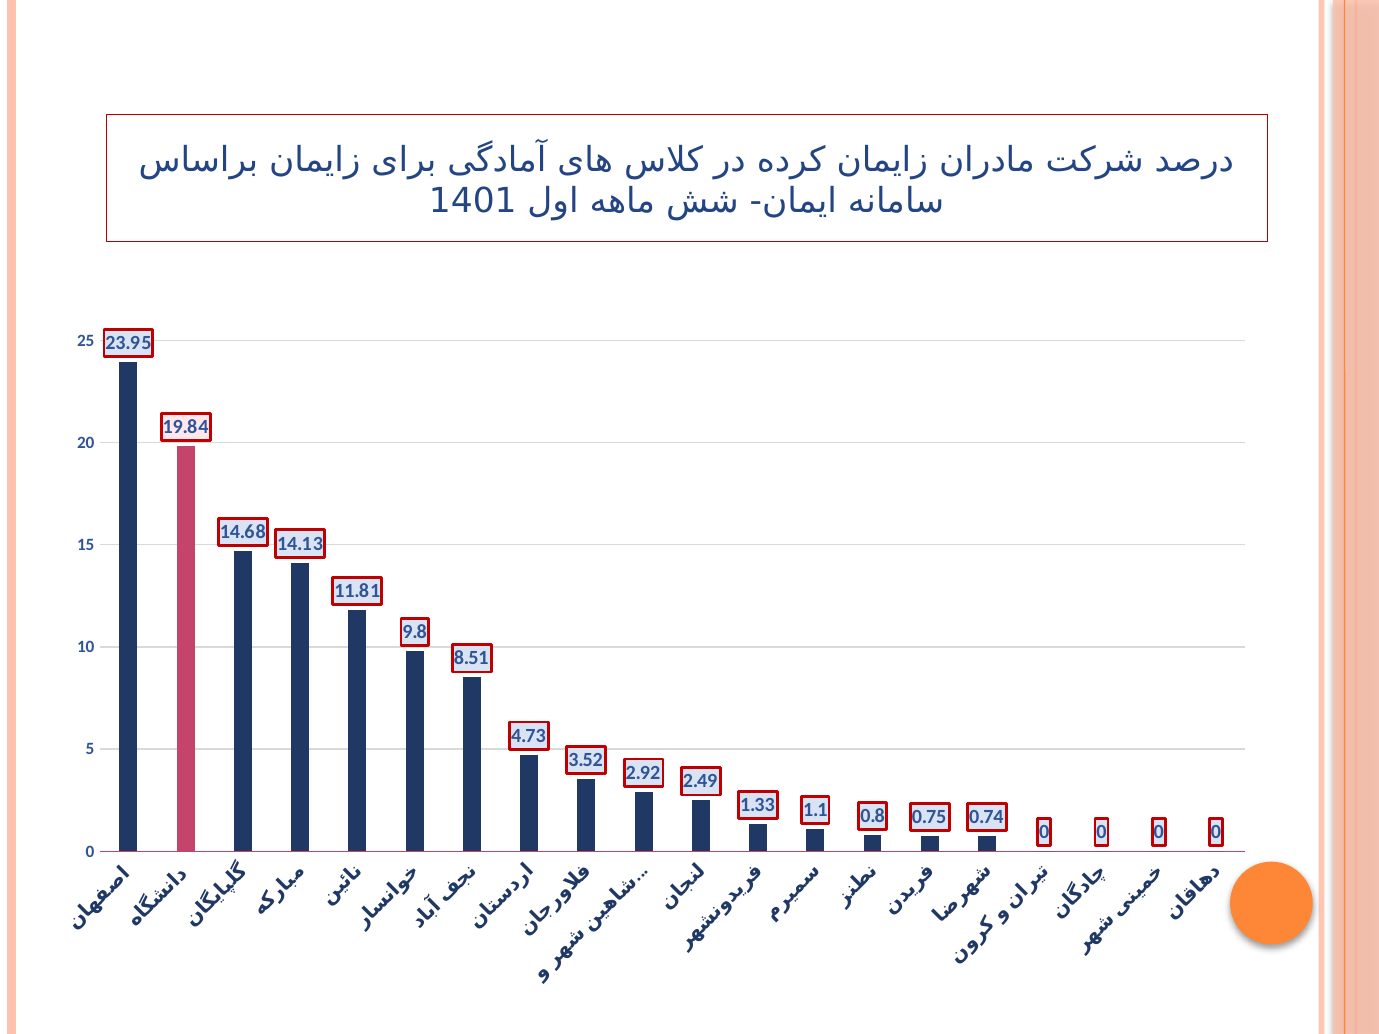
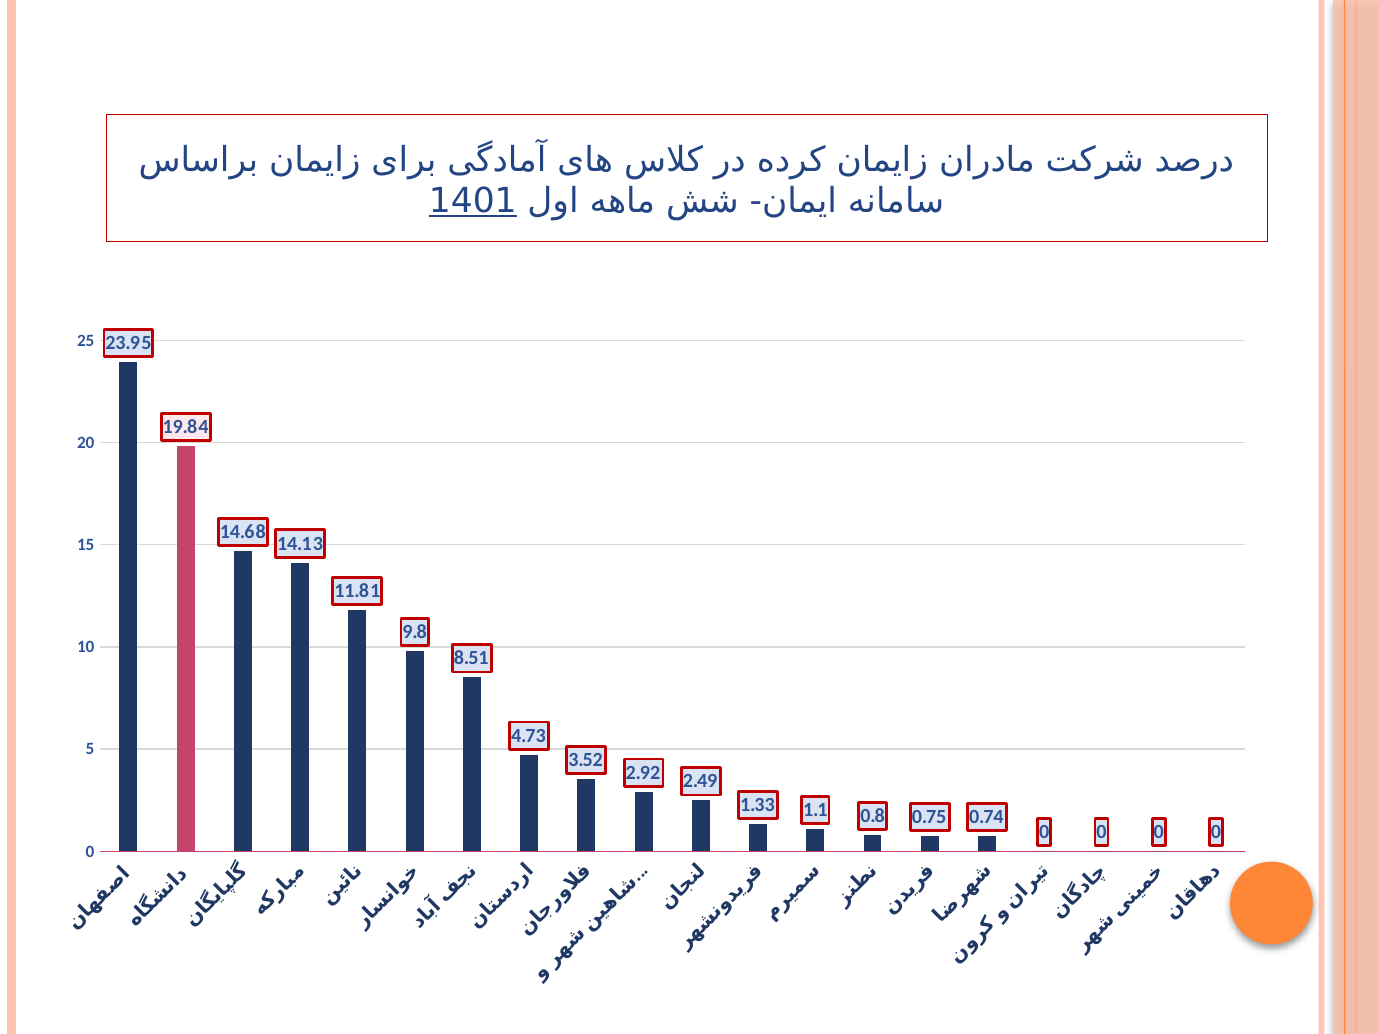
1401 underline: none -> present (473, 201)
